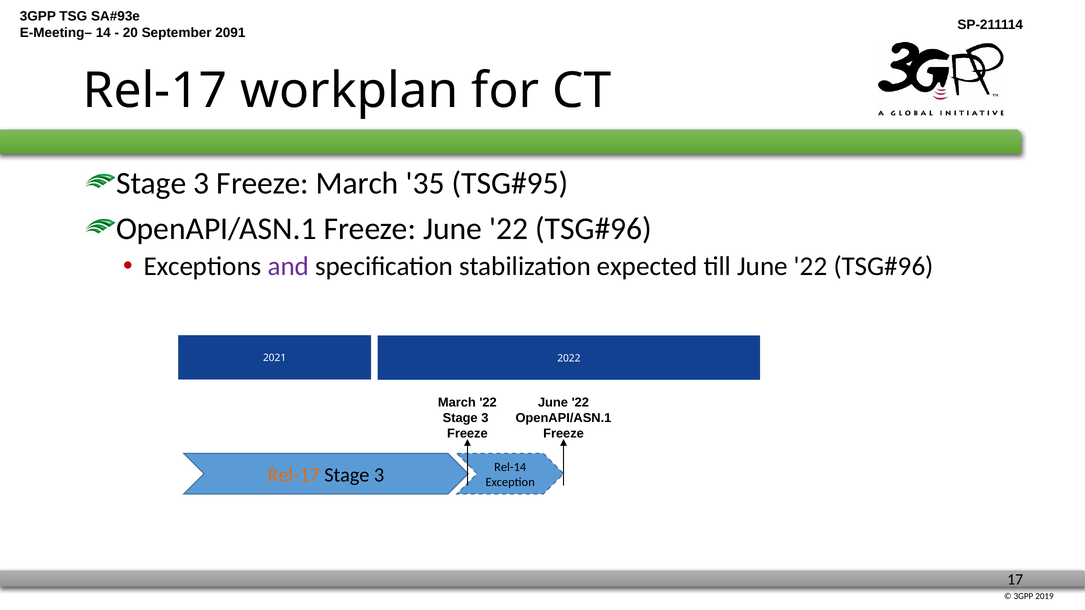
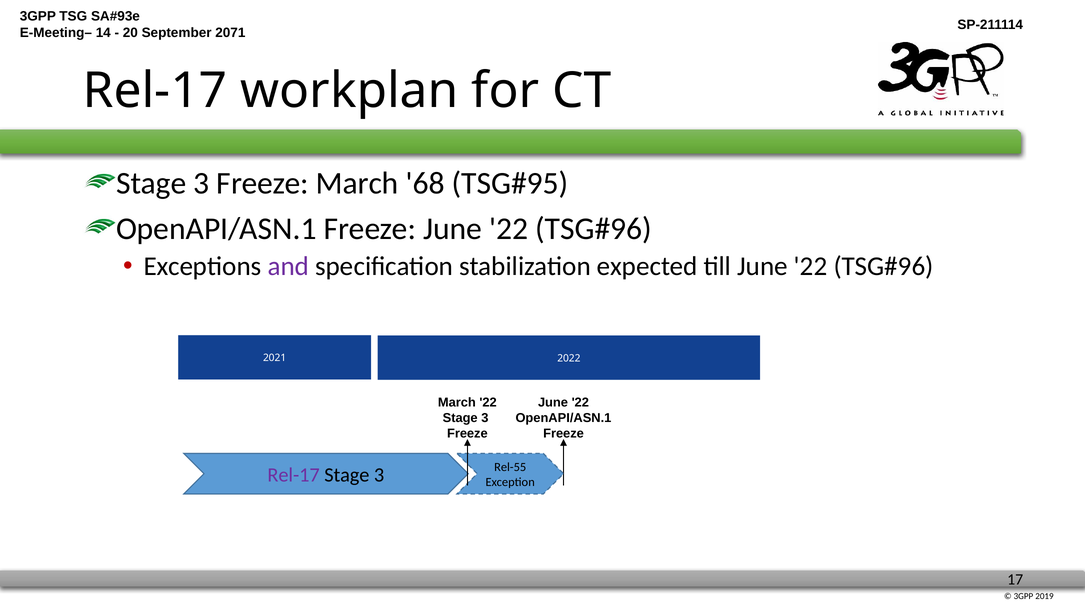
2091: 2091 -> 2071 (230, 33)
35: 35 -> 68 (425, 183)
Rel-14: Rel-14 -> Rel-55 (510, 467)
Rel-17 colour: orange -> purple (294, 475)
